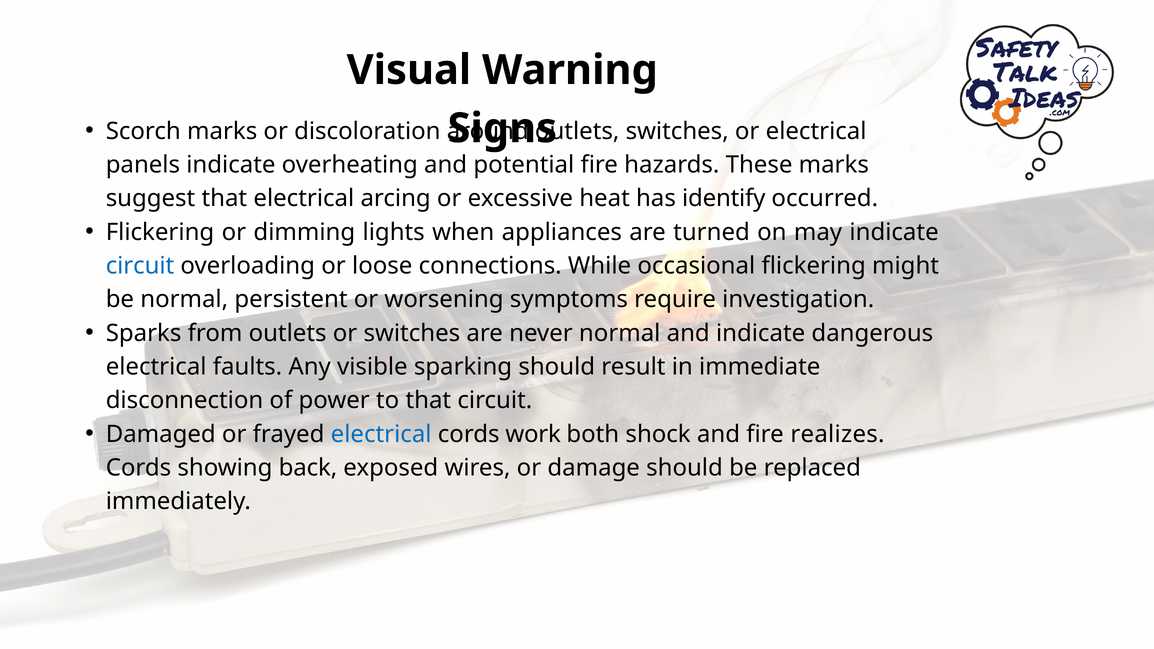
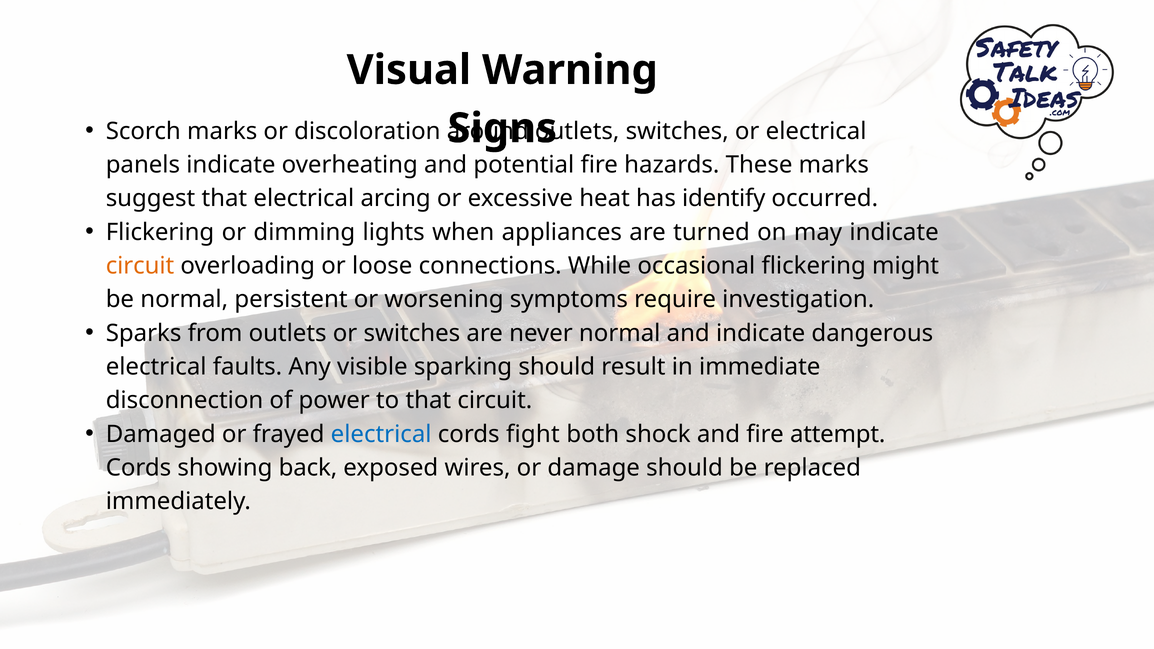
circuit colour: blue -> orange (140, 266)
work: work -> fight (533, 434)
realizes: realizes -> attempt (838, 434)
